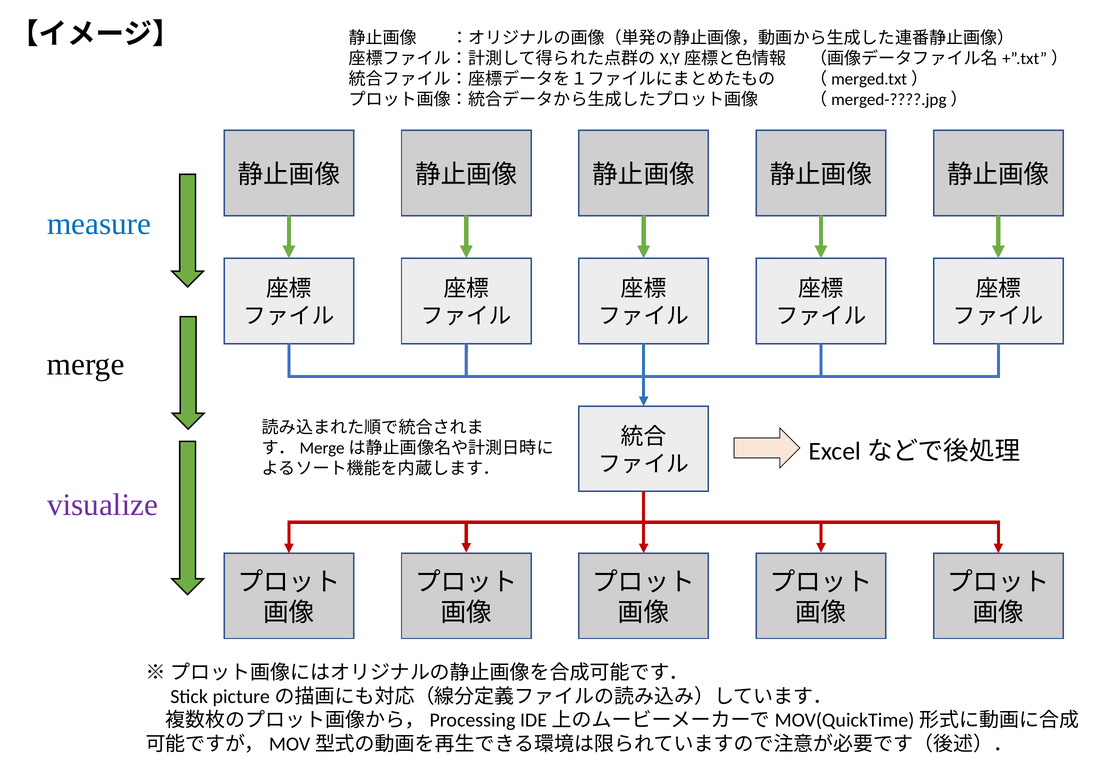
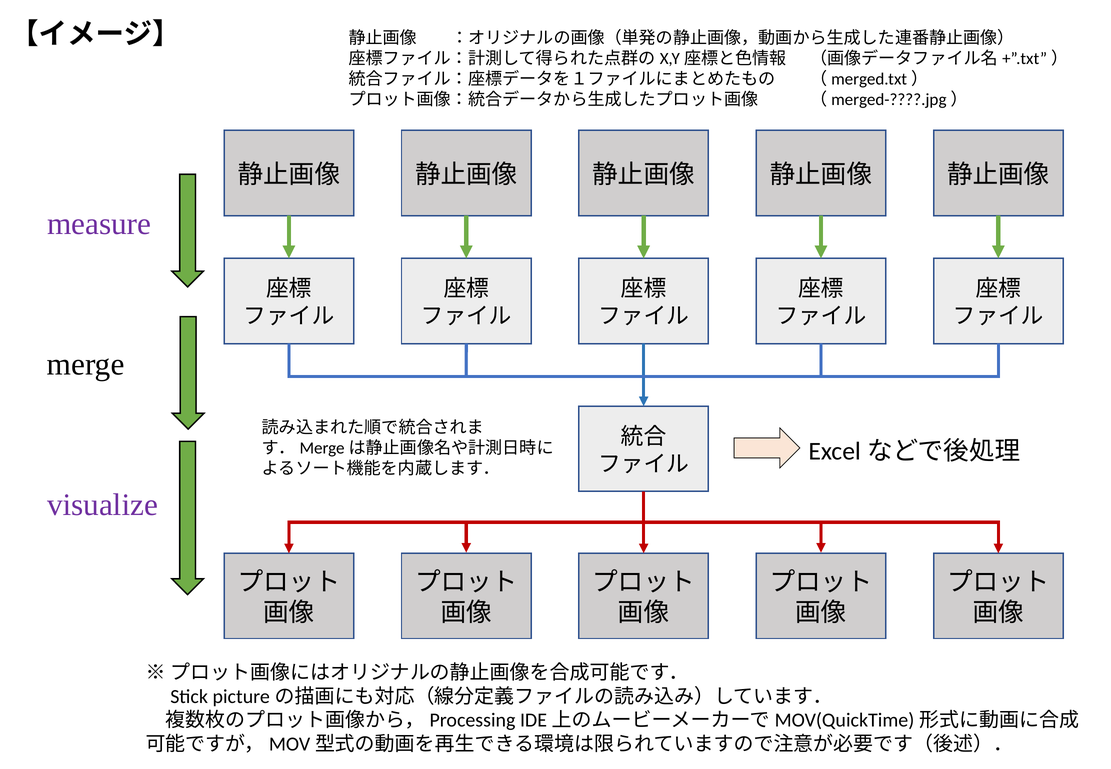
measure colour: blue -> purple (99, 224)
